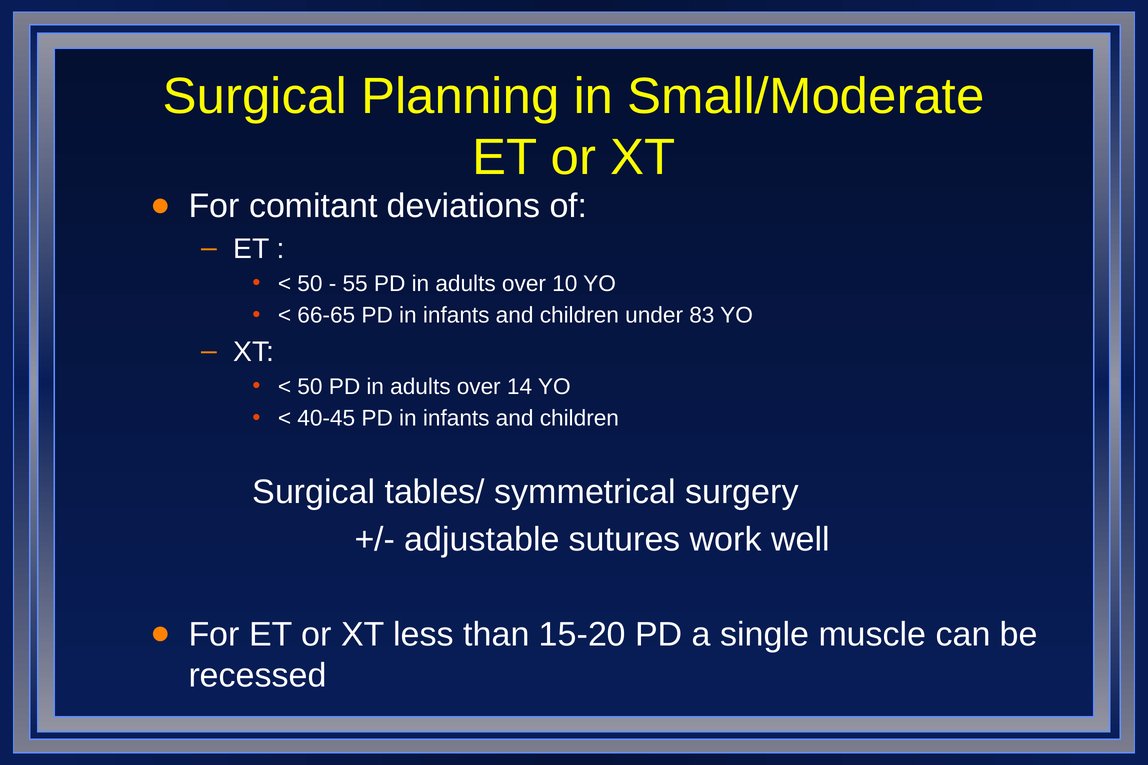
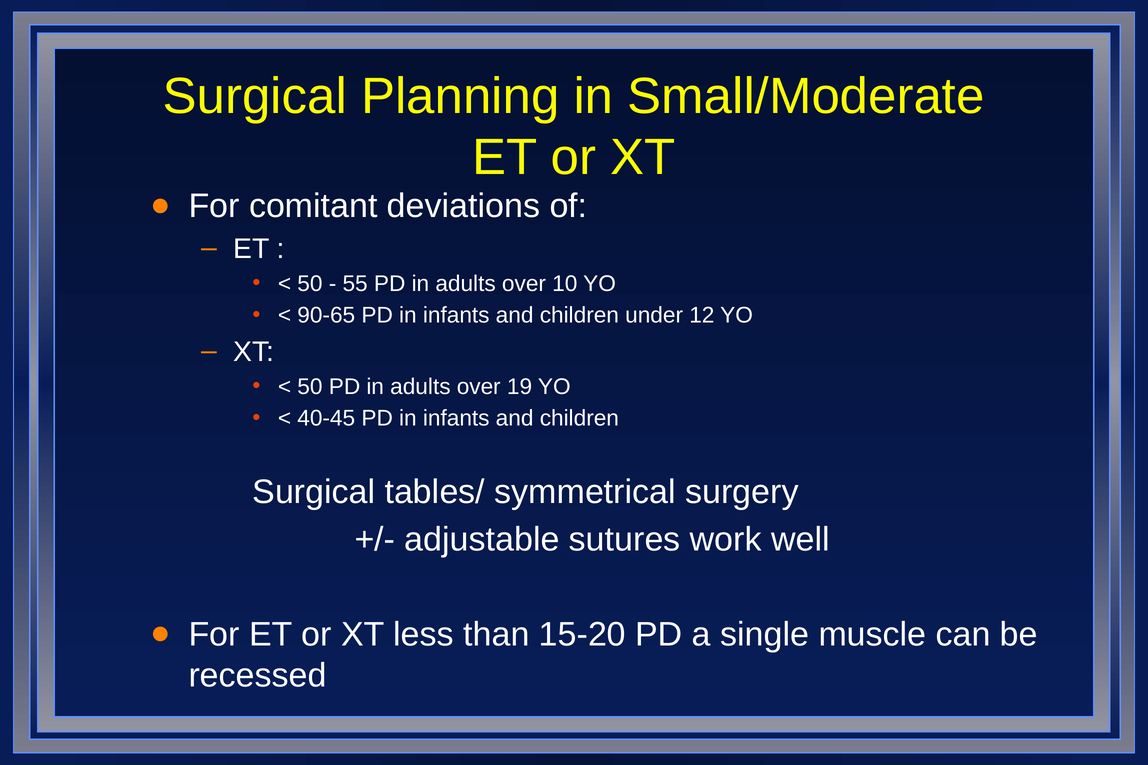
66-65: 66-65 -> 90-65 (326, 315)
83: 83 -> 12 (702, 315)
14: 14 -> 19 (520, 387)
